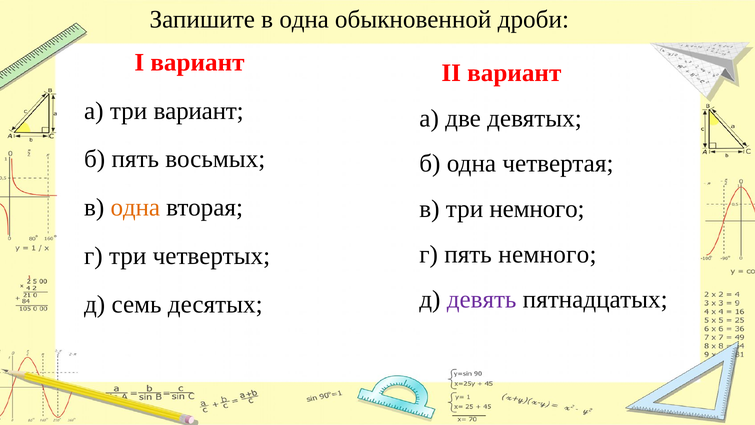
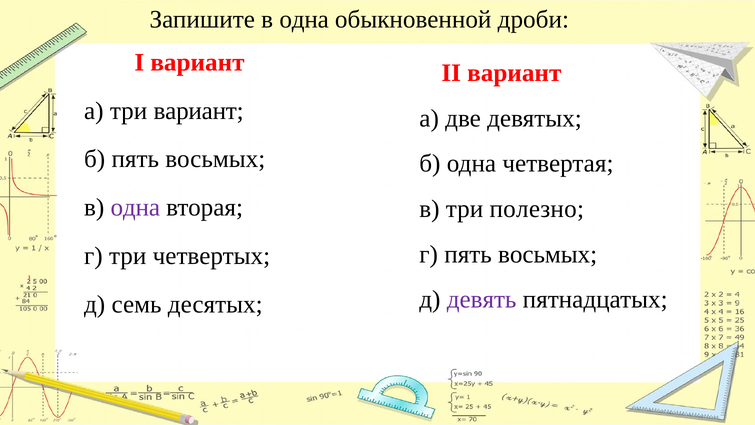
одна colour: orange -> purple (135, 207)
три немного: немного -> полезно (537, 209)
г пять немного: немного -> восьмых (548, 254)
